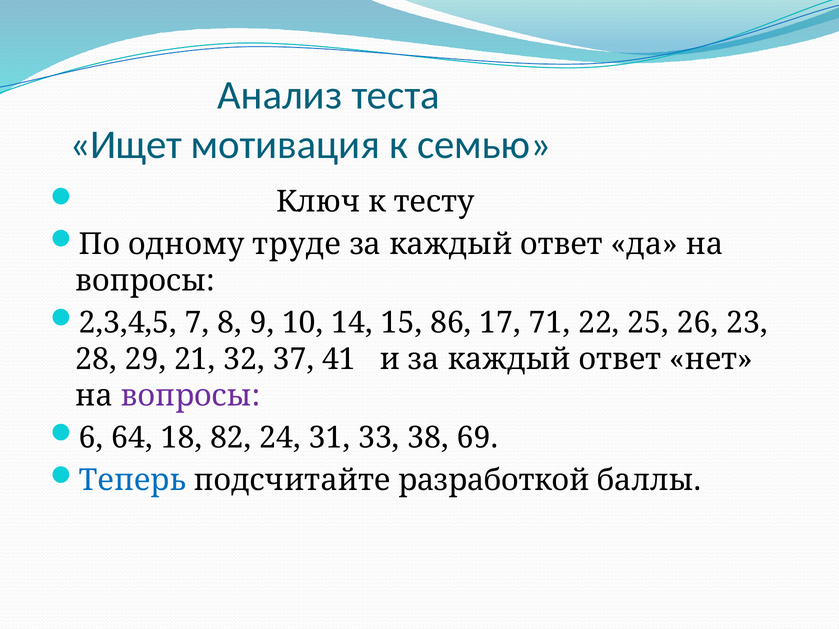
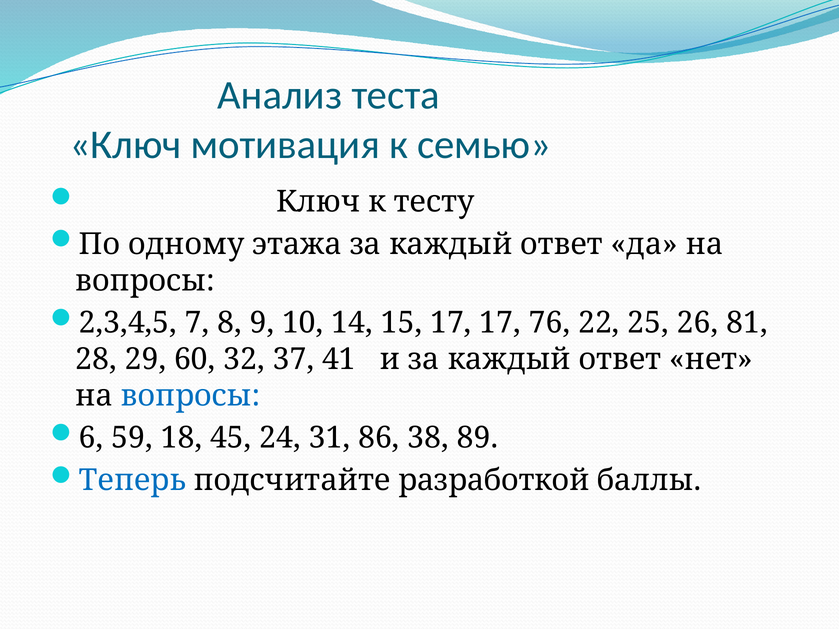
Ищет: Ищет -> Ключ (126, 145)
труде: труде -> этажа (297, 244)
15 86: 86 -> 17 (451, 323)
71: 71 -> 76 (549, 323)
23: 23 -> 81 (747, 323)
21: 21 -> 60 (195, 359)
вопросы colour: purple -> blue (191, 396)
64: 64 -> 59 (132, 438)
82: 82 -> 45 (231, 438)
33: 33 -> 86 (379, 438)
69: 69 -> 89 (477, 438)
